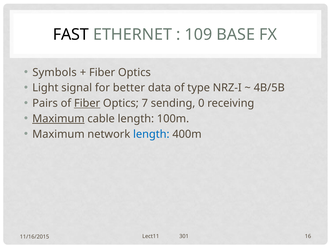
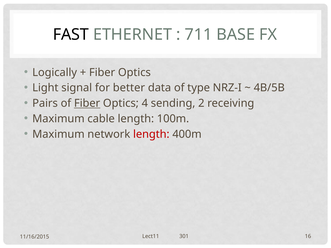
109: 109 -> 711 (198, 35)
Symbols: Symbols -> Logically (55, 72)
7: 7 -> 4 (145, 103)
0: 0 -> 2 (201, 103)
Maximum underline: present -> none (58, 119)
length colour: blue -> red (151, 134)
